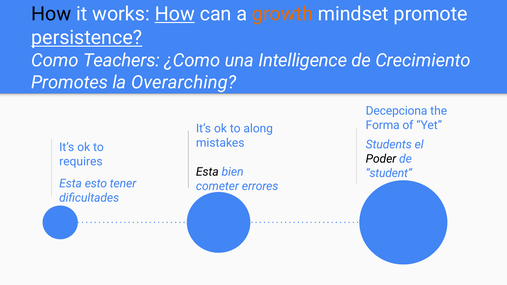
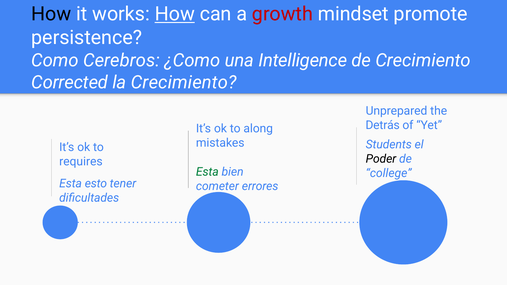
growth colour: orange -> red (282, 14)
persistence underline: present -> none (87, 38)
Teachers: Teachers -> Cerebros (121, 60)
Promotes: Promotes -> Corrected (70, 82)
la Overarching: Overarching -> Crecimiento (184, 82)
Decepciona: Decepciona -> Unprepared (397, 111)
Forma: Forma -> Detrás (383, 125)
Esta colour: black -> green (207, 172)
student: student -> college (389, 173)
